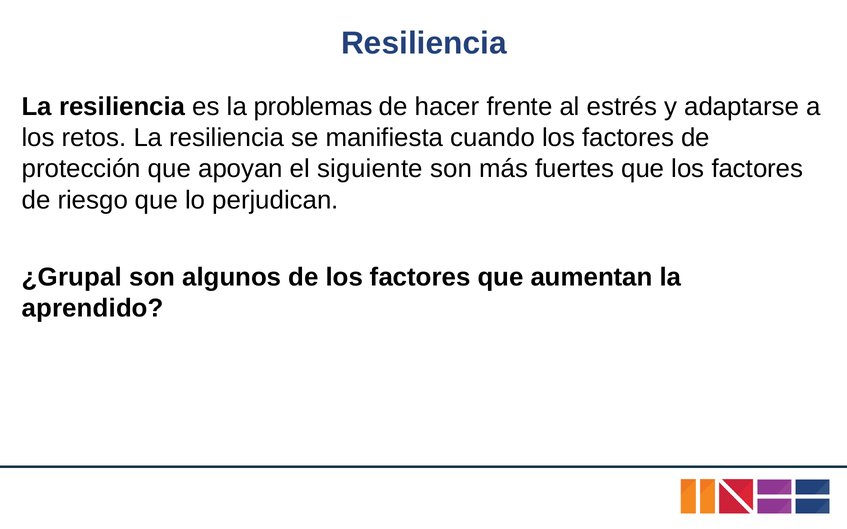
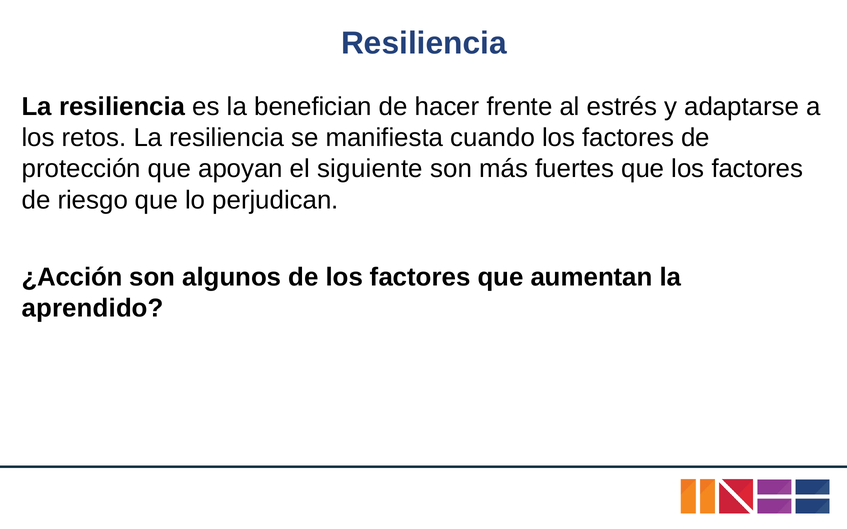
problemas: problemas -> benefician (313, 107)
¿Grupal: ¿Grupal -> ¿Acción (72, 277)
